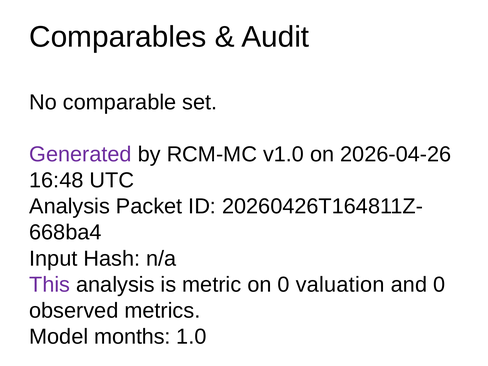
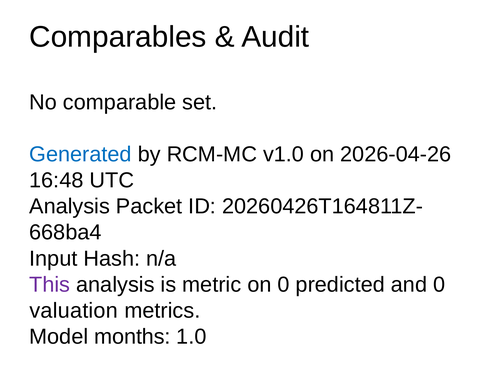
Generated colour: purple -> blue (80, 154)
valuation: valuation -> predicted (340, 285)
observed: observed -> valuation (74, 311)
